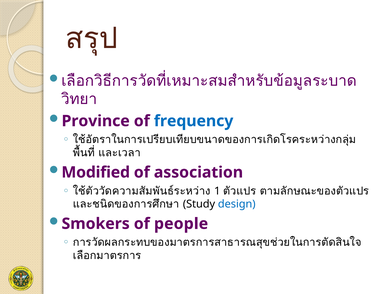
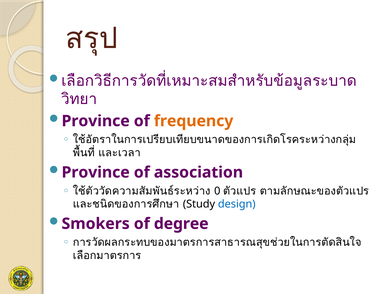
frequency colour: blue -> orange (194, 121)
Modified: Modified -> Province (96, 172)
1: 1 -> 0 (217, 191)
people: people -> degree (181, 224)
